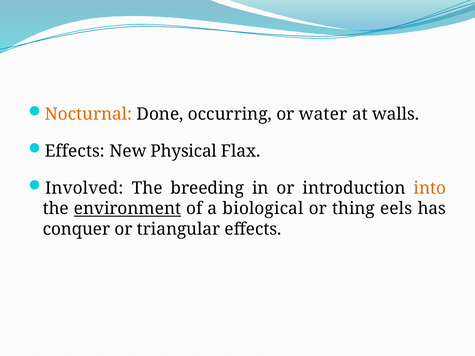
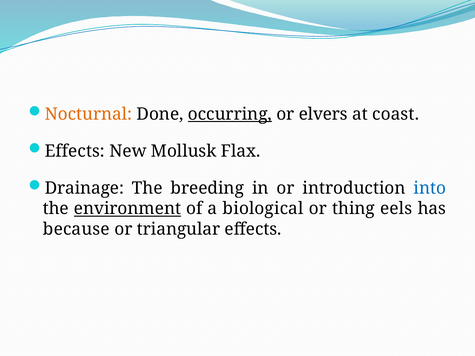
occurring underline: none -> present (230, 114)
water: water -> elvers (323, 114)
walls: walls -> coast (396, 114)
Physical: Physical -> Mollusk (184, 151)
Involved: Involved -> Drainage (84, 188)
into colour: orange -> blue (430, 188)
conquer: conquer -> because (76, 229)
